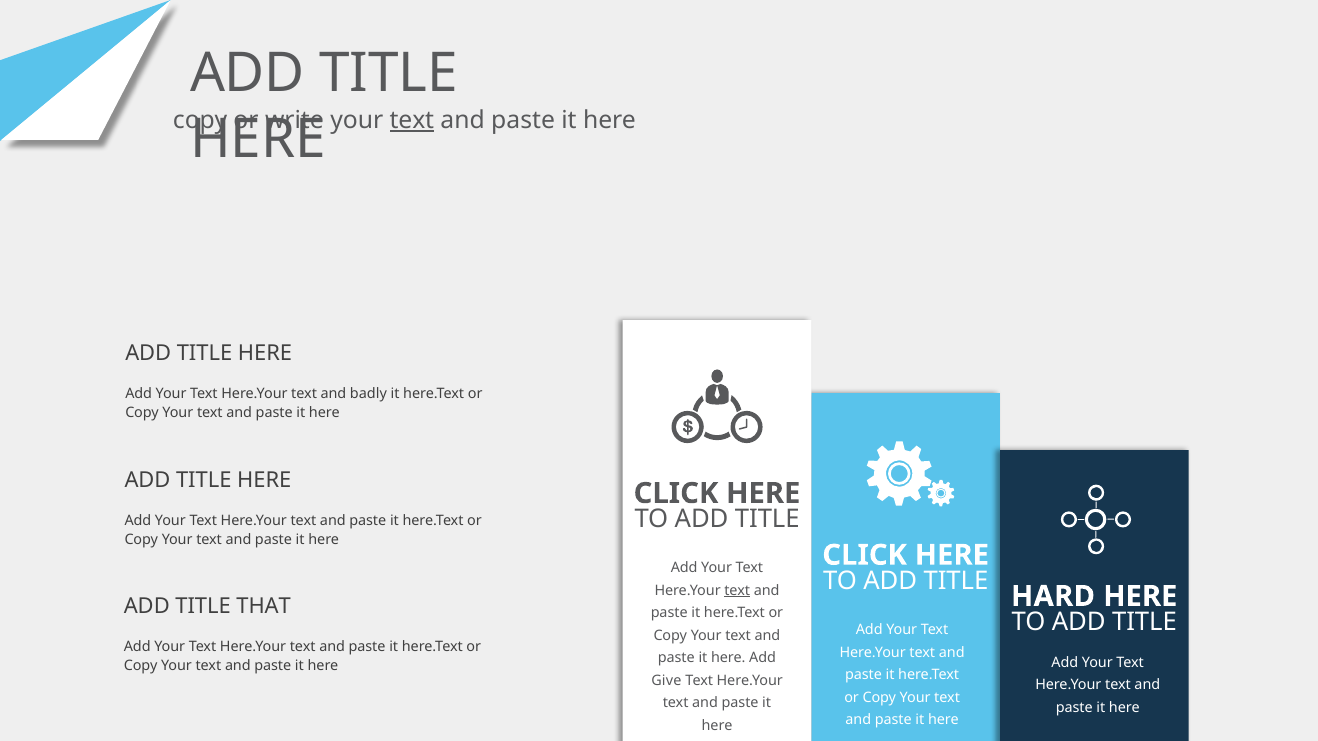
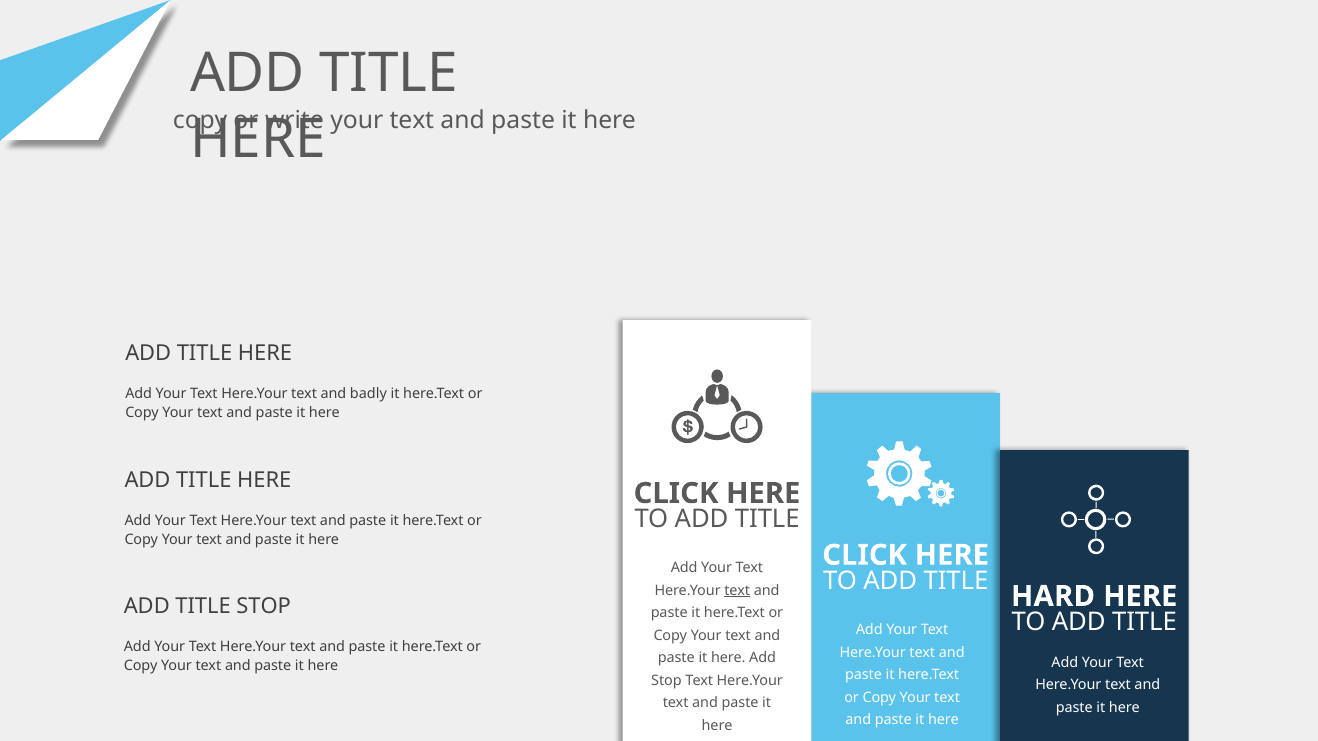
text underline: present -> none (412, 121)
TITLE THAT: THAT -> STOP (264, 607)
Give: Give -> Stop (666, 681)
